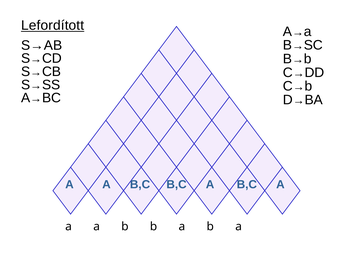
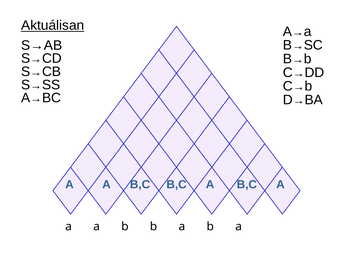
Lefordított: Lefordított -> Aktuálisan (53, 25)
